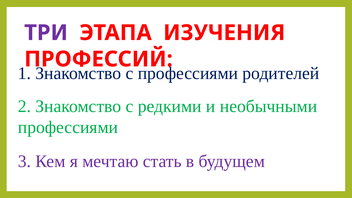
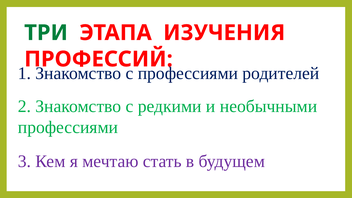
ТРИ colour: purple -> green (46, 33)
